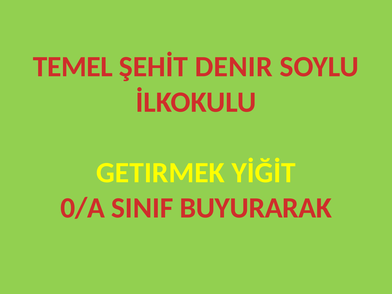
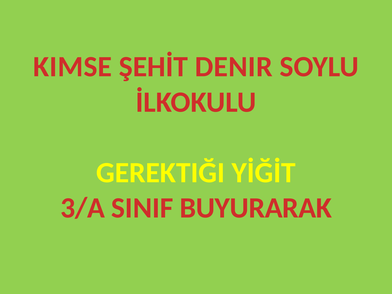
TEMEL: TEMEL -> KIMSE (73, 67)
GETIRMEK: GETIRMEK -> GEREKTIĞI (161, 173)
0/A: 0/A -> 3/A (83, 208)
